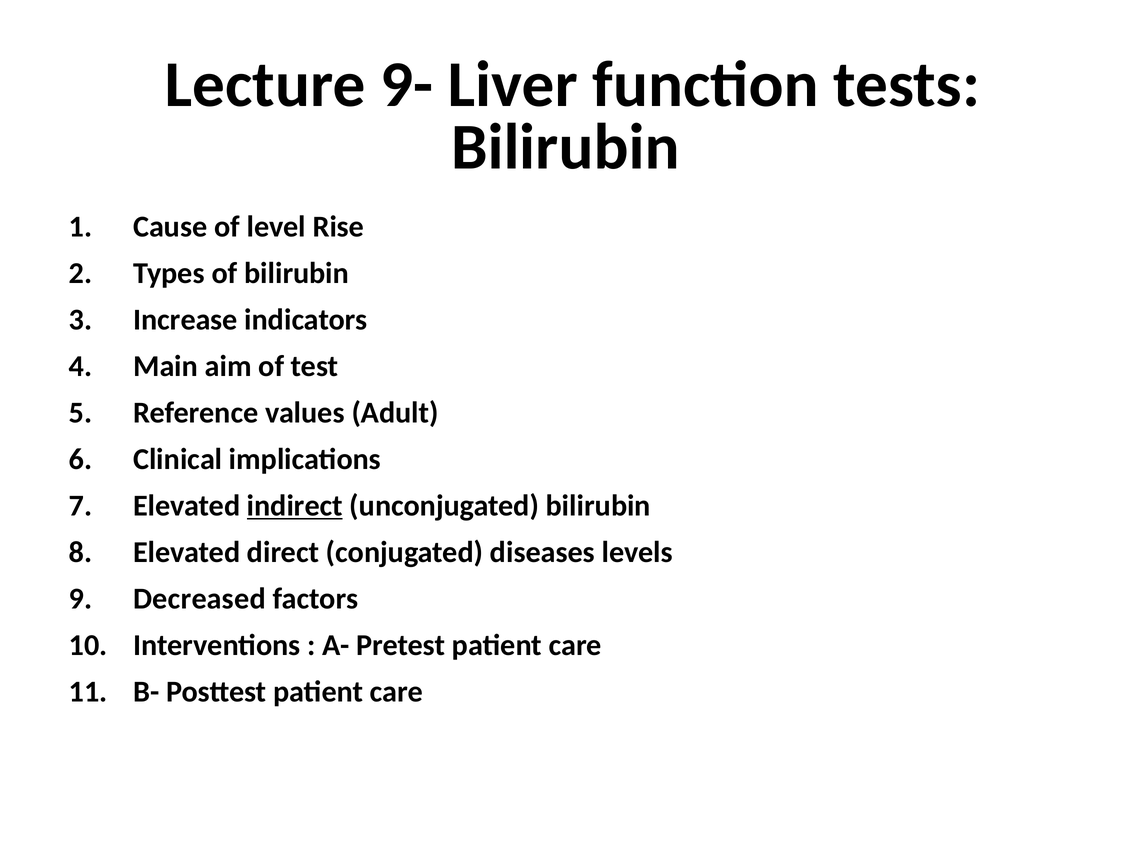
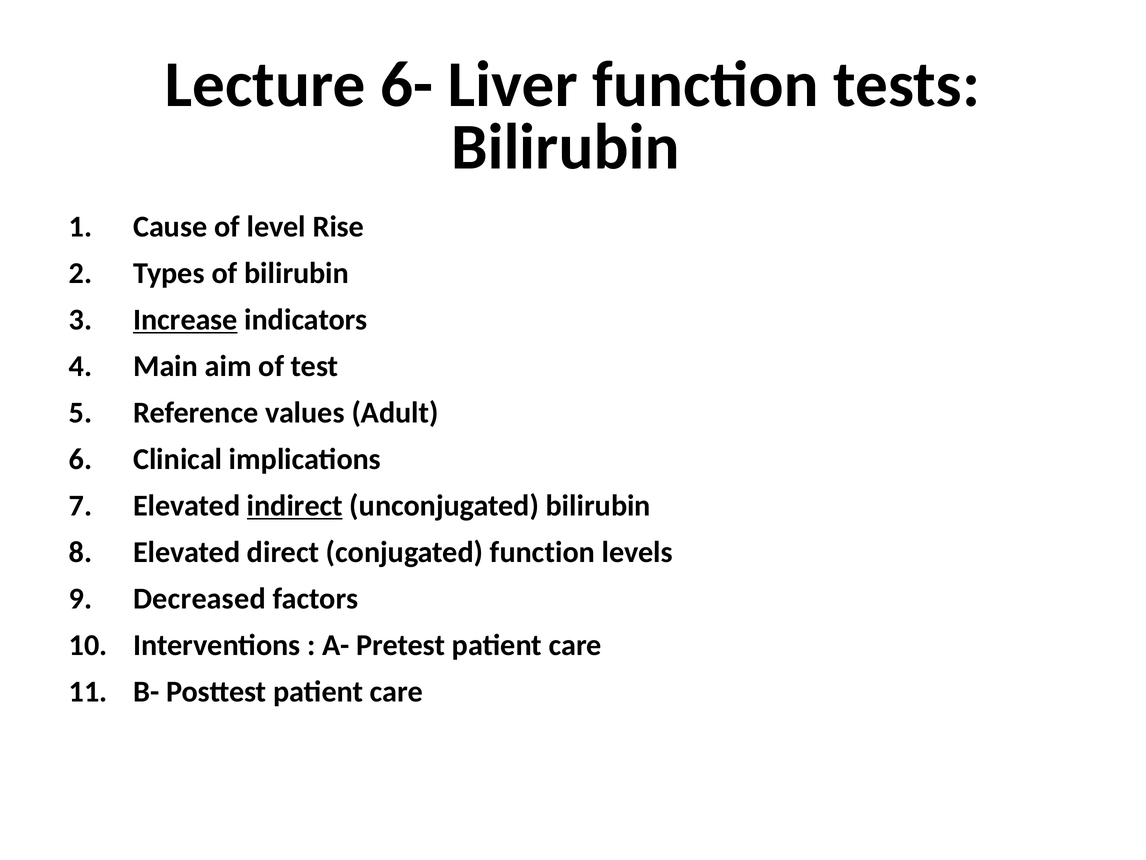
9-: 9- -> 6- (407, 84)
Increase underline: none -> present (185, 319)
conjugated diseases: diseases -> function (542, 552)
